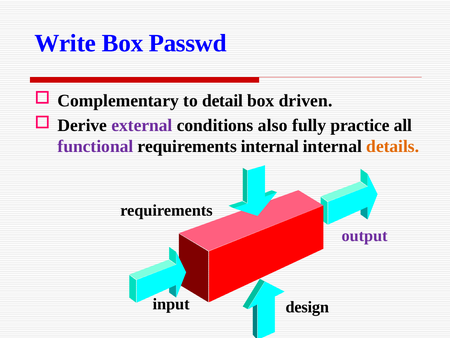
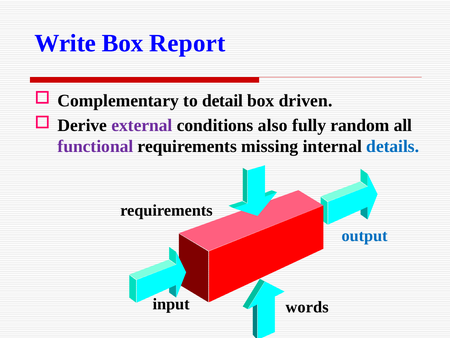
Passwd: Passwd -> Report (187, 43)
practice: practice -> random (360, 125)
requirements internal: internal -> missing (270, 146)
details colour: orange -> blue (393, 146)
output colour: purple -> blue (365, 235)
design: design -> words (307, 307)
